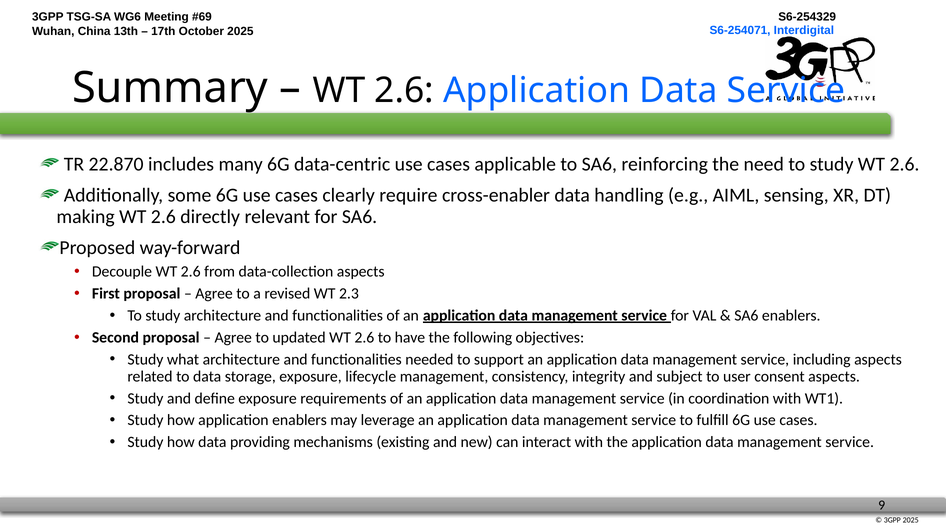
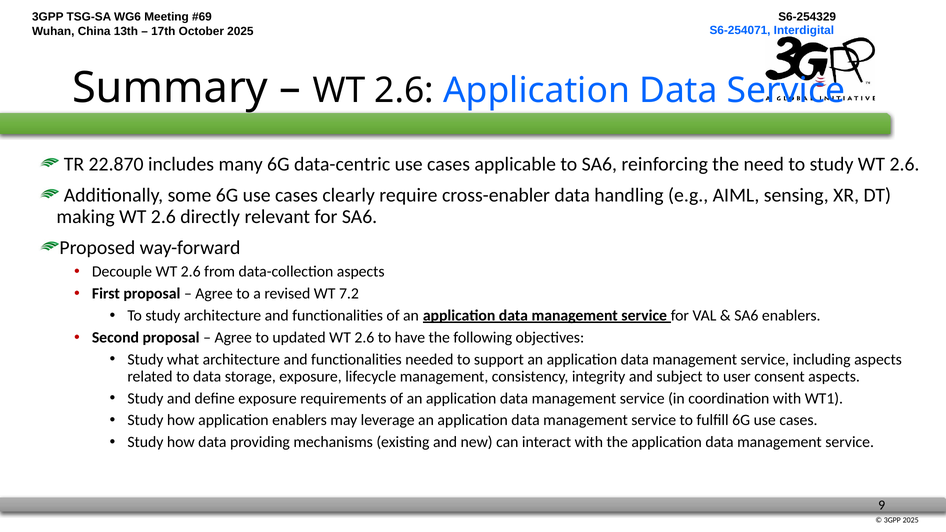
2.3: 2.3 -> 7.2 (349, 294)
